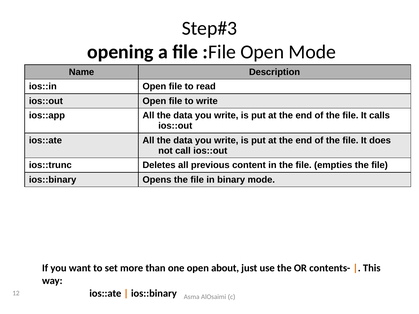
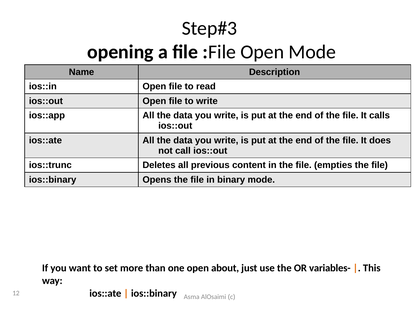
contents-: contents- -> variables- (330, 268)
